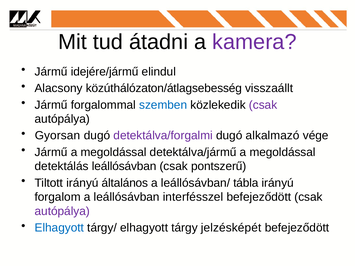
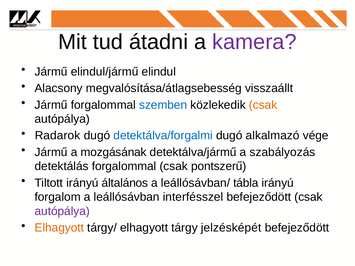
idejére/jármű: idejére/jármű -> elindul/jármű (105, 72)
közúthálózaton/átlagsebesség: közúthálózaton/átlagsebesség -> megvalósítása/átlagsebesség (164, 88)
csak colour: purple -> orange (263, 105)
Gyorsan: Gyorsan -> Radarok (58, 136)
detektálva/forgalmi colour: purple -> blue (163, 136)
Jármű a megoldással: megoldással -> mozgásának (114, 152)
detektálva/jármű a megoldással: megoldással -> szabályozás (282, 152)
detektálás leállósávban: leállósávban -> forgalommal (124, 166)
Elhagyott colour: blue -> orange (59, 228)
